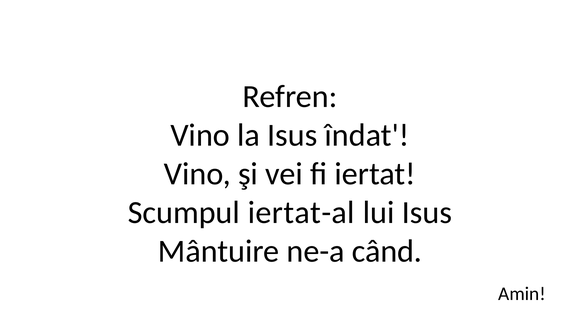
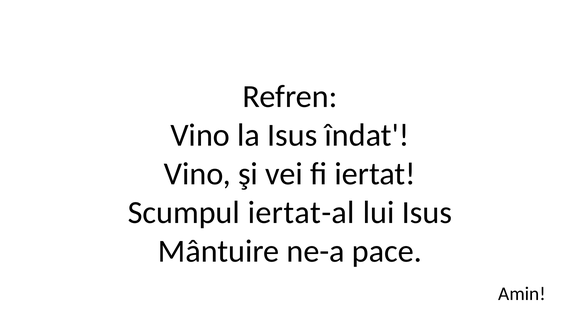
când: când -> pace (387, 251)
